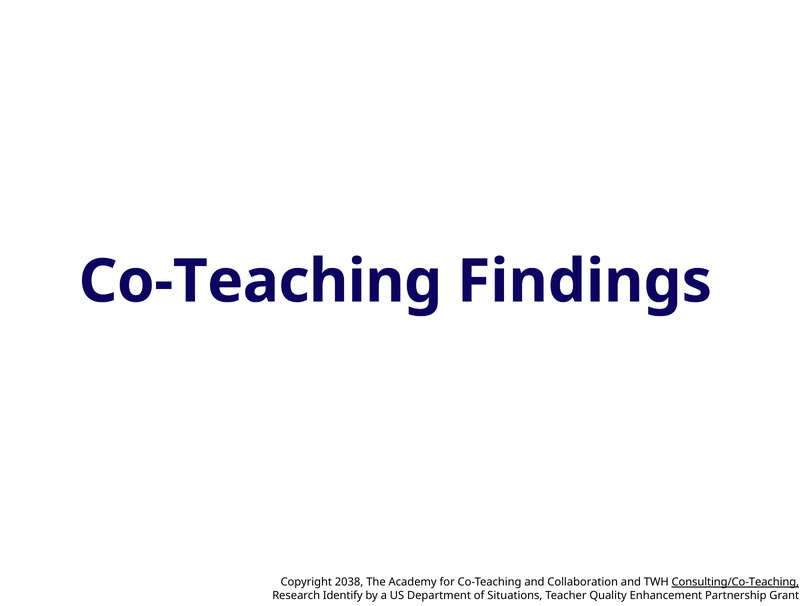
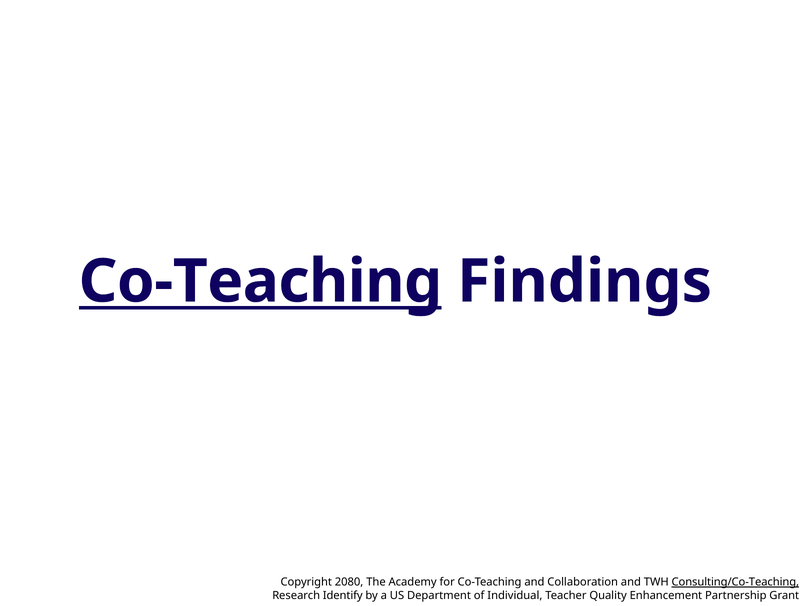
Co-Teaching underline: none -> present (260, 281)
2038: 2038 -> 2080 (349, 581)
Situations: Situations -> Individual (515, 595)
